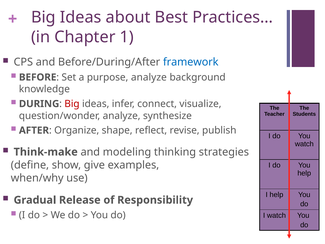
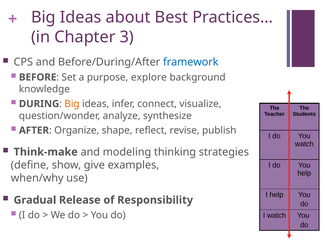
1: 1 -> 3 (127, 37)
purpose analyze: analyze -> explore (149, 77)
Big colour: red -> orange (72, 104)
